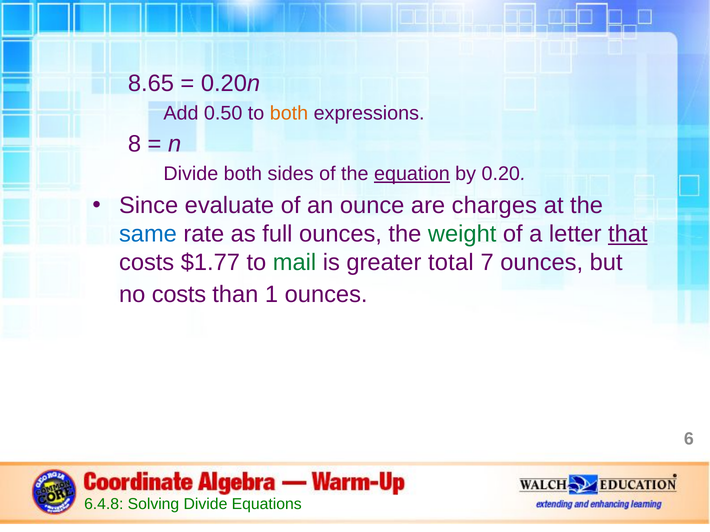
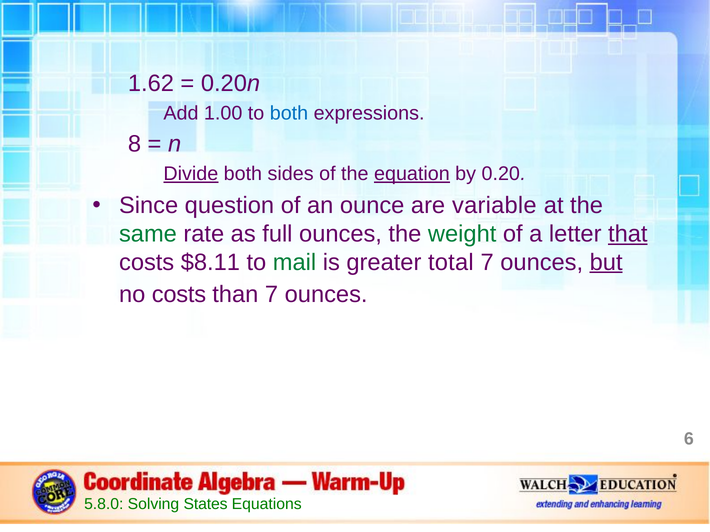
8.65: 8.65 -> 1.62 (151, 83)
0.50: 0.50 -> 1.00 (223, 113)
both colour: orange -> blue (289, 113)
Divide underline: none -> present (191, 174)
evaluate: evaluate -> question (229, 206)
charges: charges -> variable (494, 206)
same colour: blue -> green (148, 234)
$1.77: $1.77 -> $8.11 (210, 263)
but underline: none -> present (606, 263)
than 1: 1 -> 7 (272, 295)
6.4.8: 6.4.8 -> 5.8.0 (104, 505)
Solving Divide: Divide -> States (206, 505)
